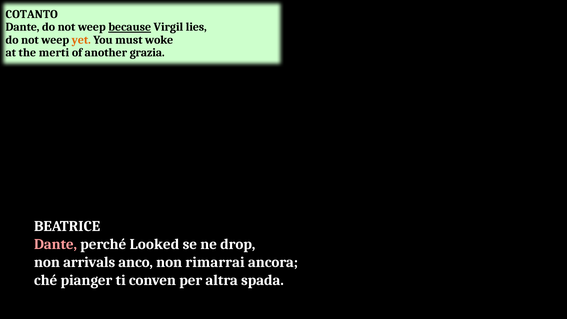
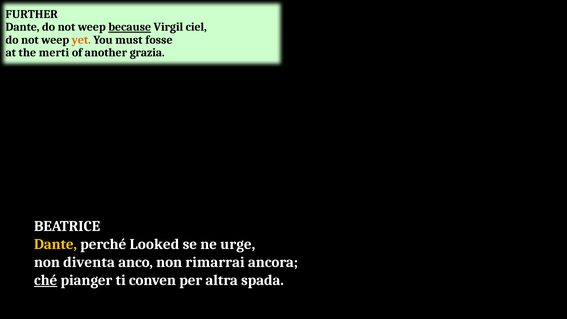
COTANTO: COTANTO -> FURTHER (32, 14)
lies: lies -> ciel (196, 27)
woke: woke -> fosse (159, 40)
Dante colour: pink -> yellow (56, 244)
drop: drop -> urge (238, 244)
arrivals: arrivals -> diventa (89, 262)
ché underline: none -> present (46, 280)
